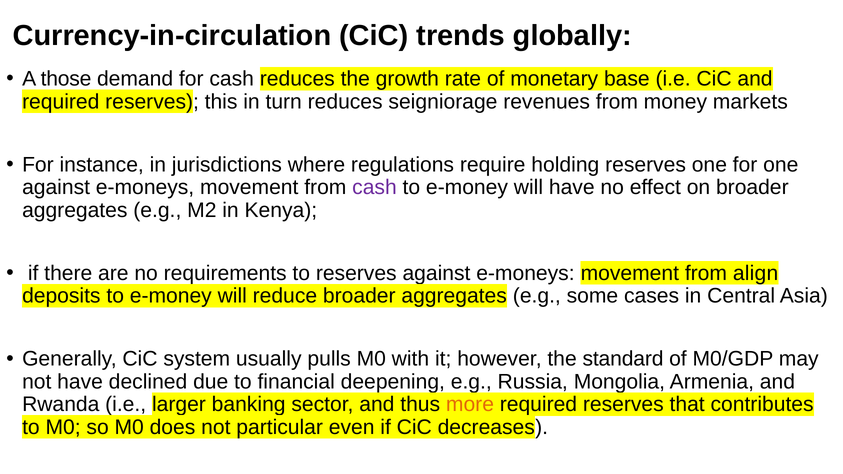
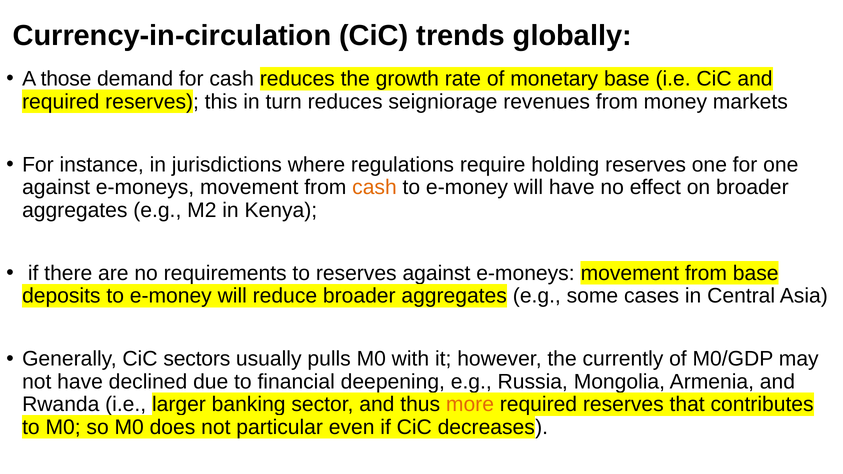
cash colour: purple -> orange (374, 187)
from align: align -> base (756, 273)
system: system -> sectors (197, 359)
standard: standard -> currently (623, 359)
